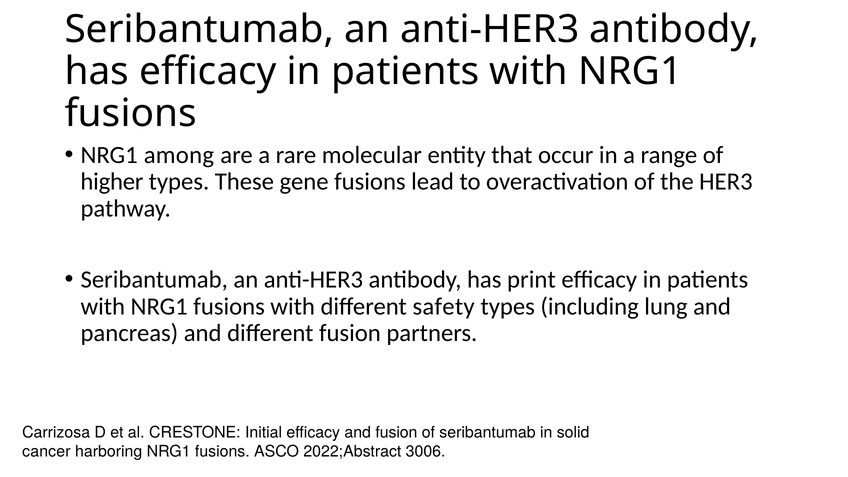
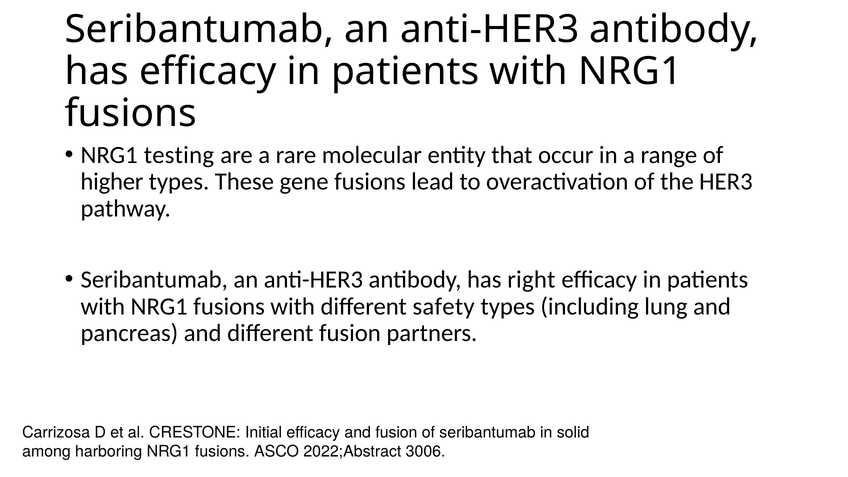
among: among -> testing (179, 155)
print: print -> right (531, 280)
cancer: cancer -> among (46, 452)
